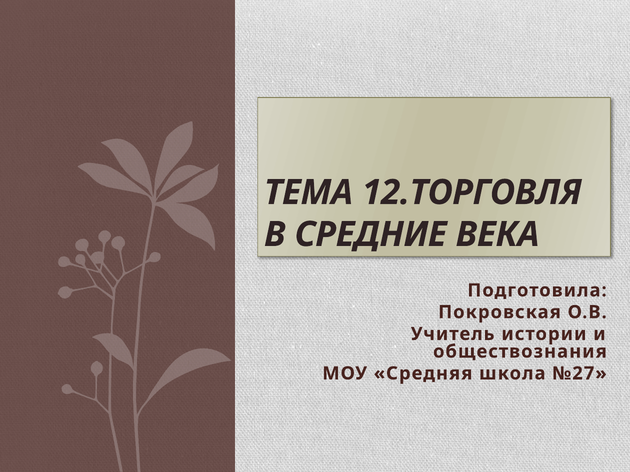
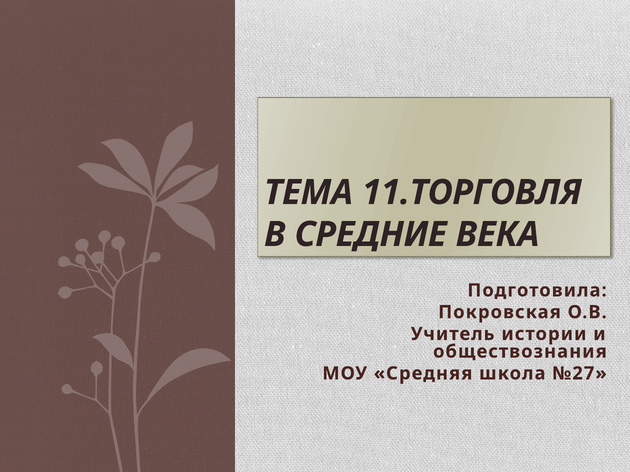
12.ТОРГОВЛЯ: 12.ТОРГОВЛЯ -> 11.ТОРГОВЛЯ (472, 193)
